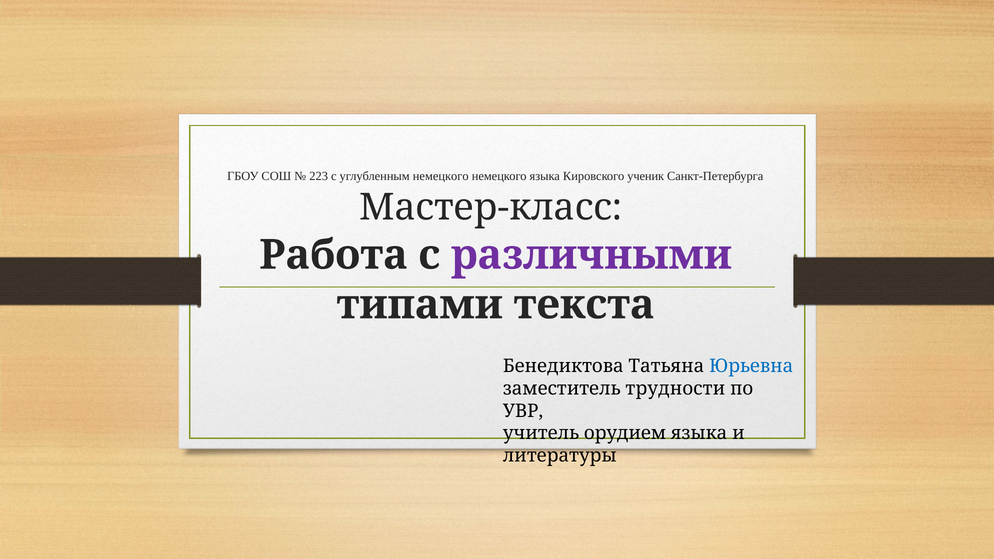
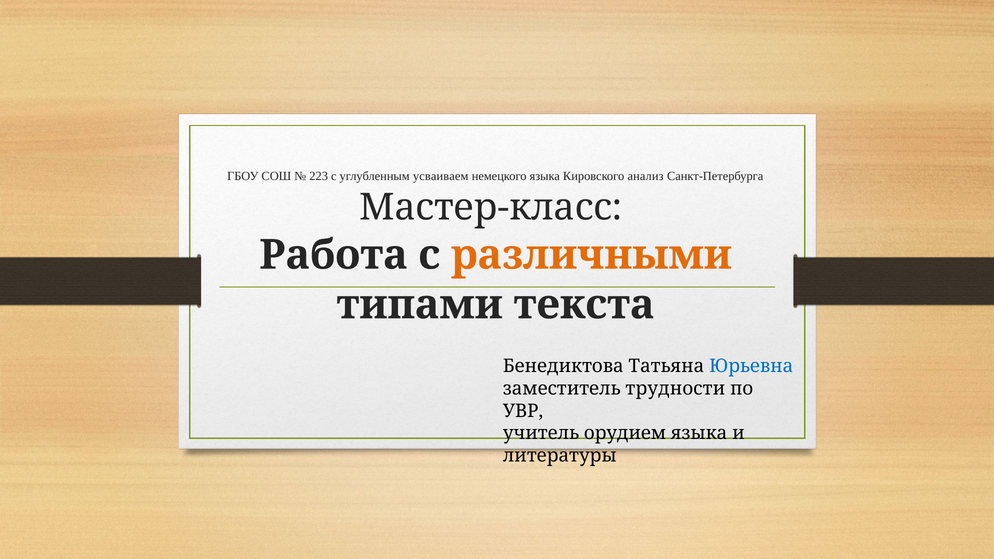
углубленным немецкого: немецкого -> усваиваем (441, 176)
ученик: ученик -> анализ (646, 176)
различными colour: purple -> orange (591, 255)
